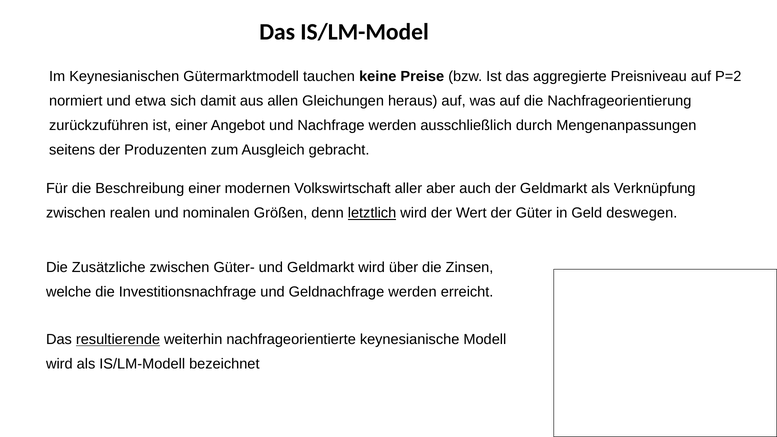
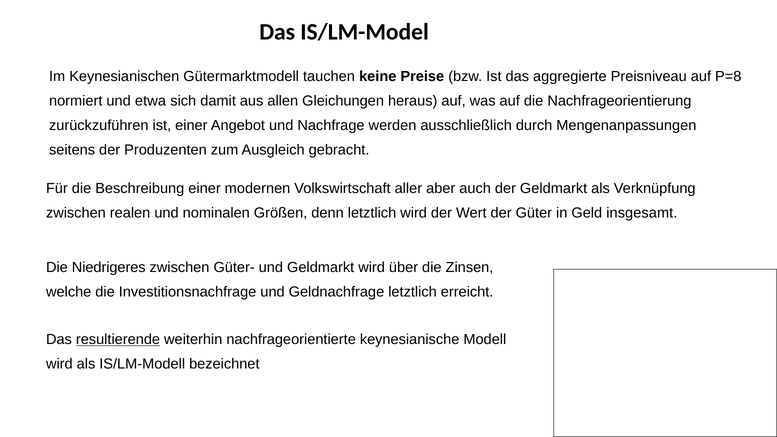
P=2: P=2 -> P=8 (728, 76)
letztlich underline: present -> none (372, 213)
deswegen: deswegen -> insgesamt (642, 213)
Zusätzliche: Zusätzliche -> Niedrigeres (109, 267)
Geldnachfrage werden: werden -> letztlich (413, 292)
